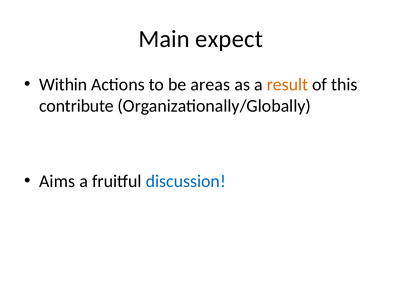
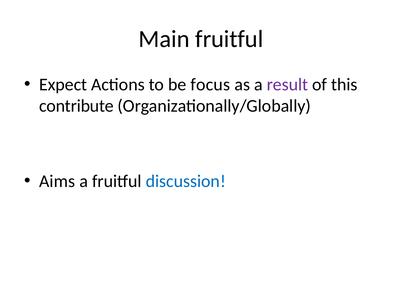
Main expect: expect -> fruitful (229, 39)
Within: Within -> Expect (63, 84)
areas: areas -> focus (210, 84)
result colour: orange -> purple (287, 84)
